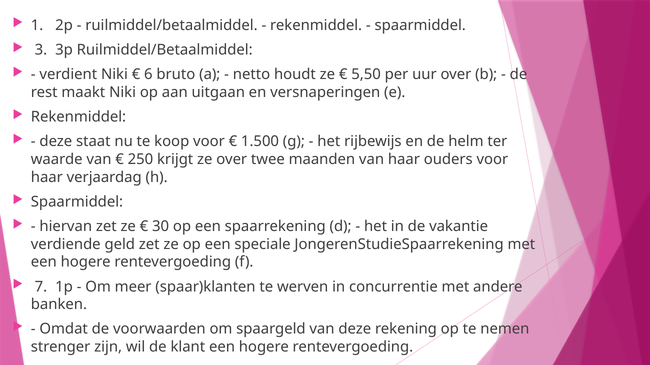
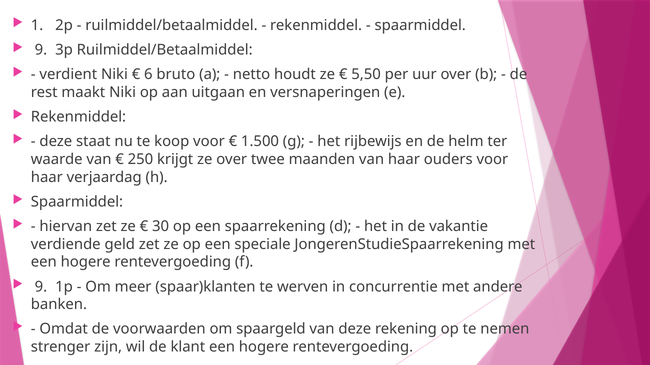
3: 3 -> 9 (41, 50)
7: 7 -> 9 (41, 287)
